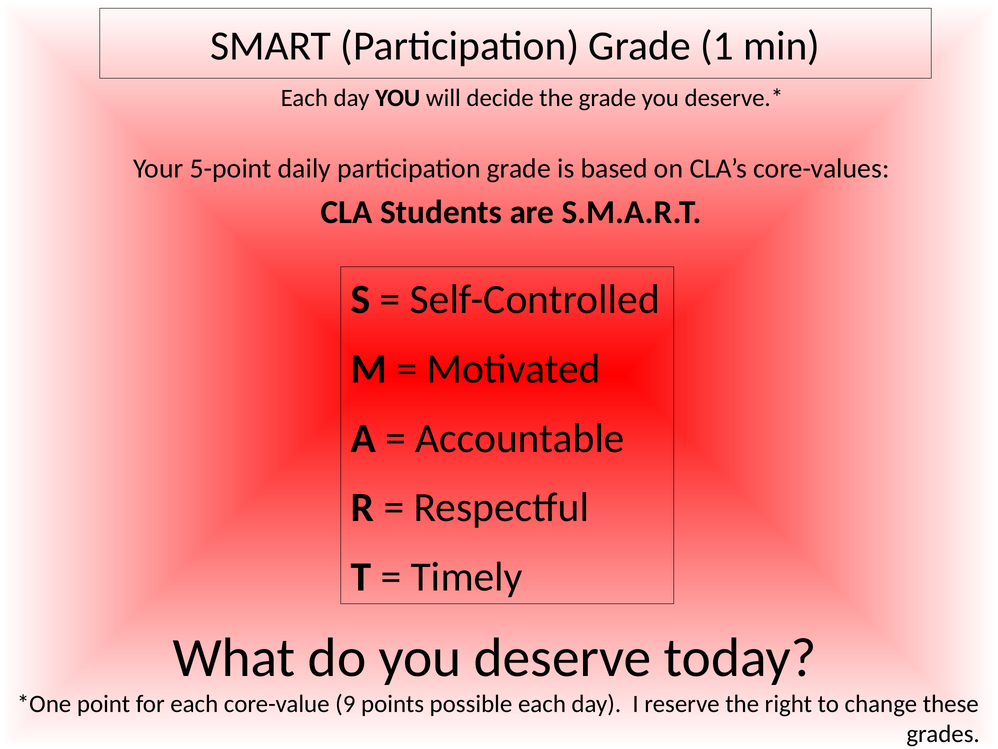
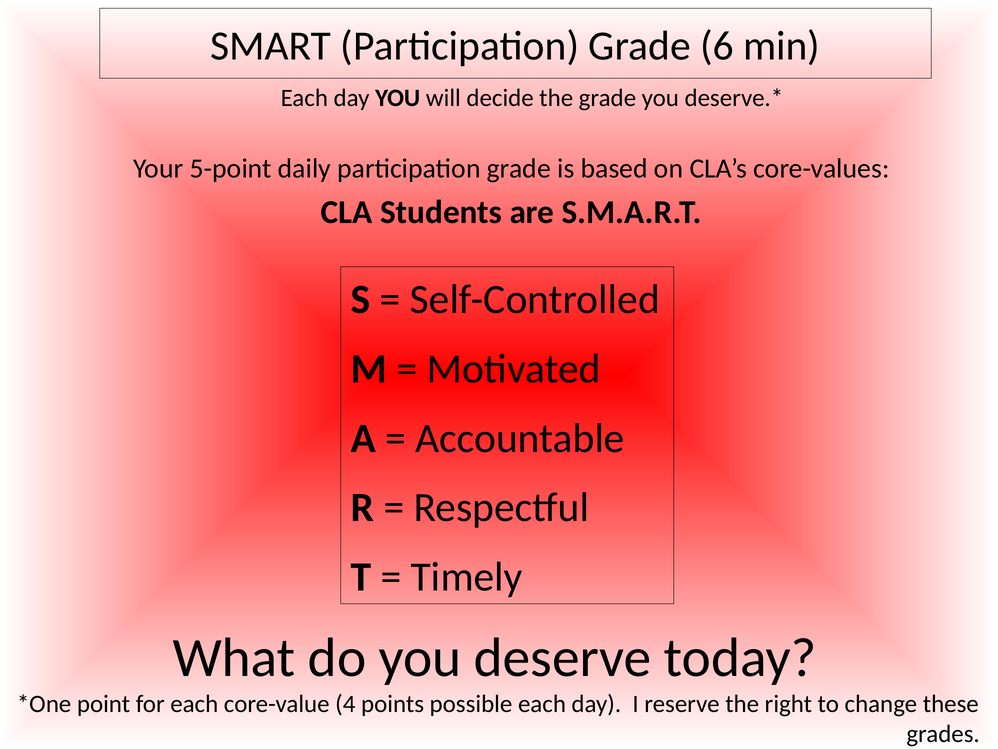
1: 1 -> 6 (717, 46)
9: 9 -> 4 (345, 704)
